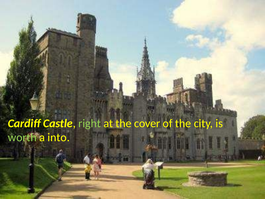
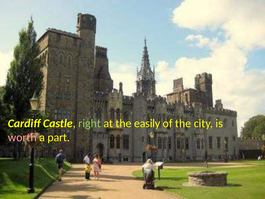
cover: cover -> easily (147, 123)
worth colour: light green -> pink (22, 137)
into: into -> part (59, 137)
